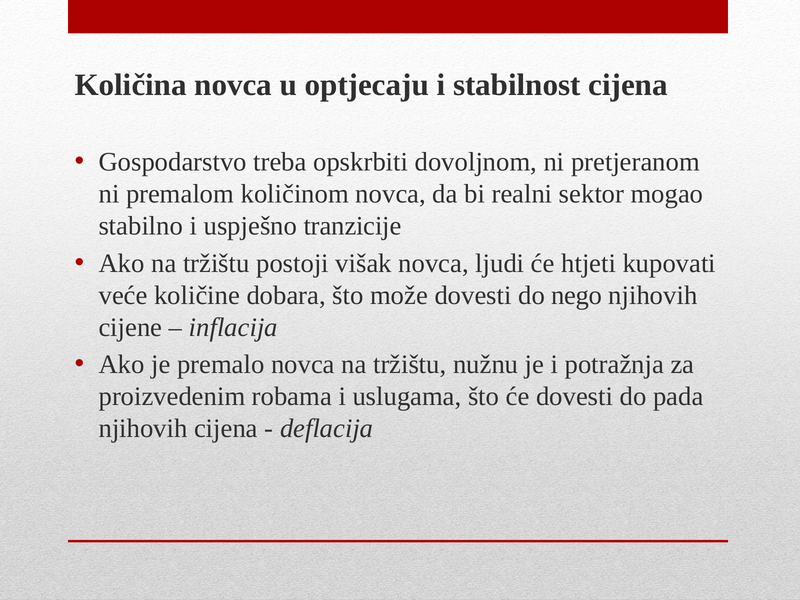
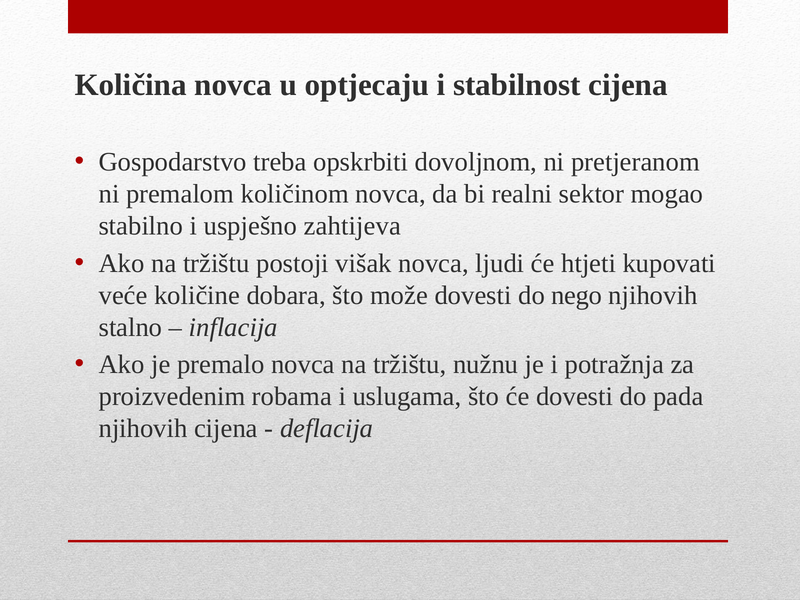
tranzicije: tranzicije -> zahtijeva (352, 226)
cijene: cijene -> stalno (130, 327)
